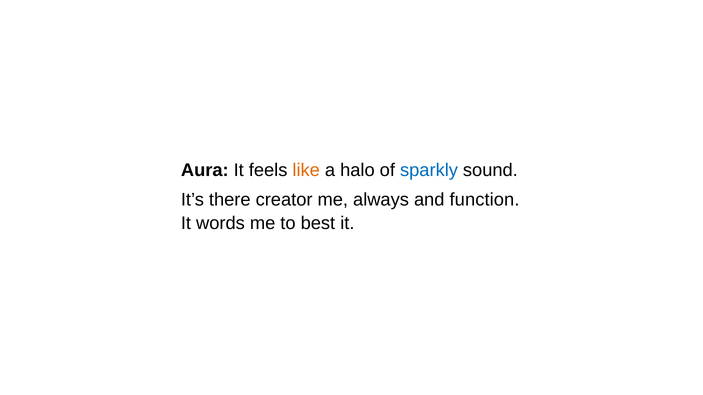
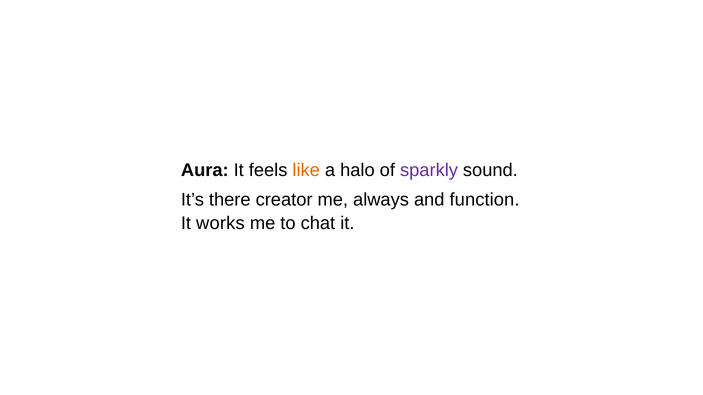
sparkly colour: blue -> purple (429, 170)
words: words -> works (220, 223)
best: best -> chat (318, 223)
